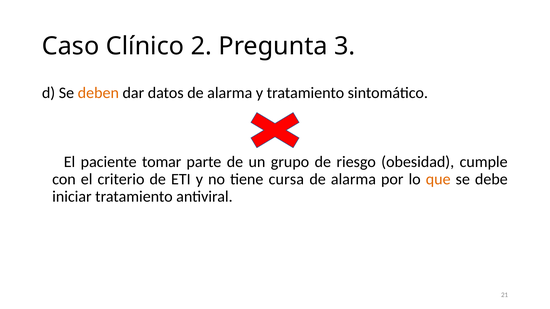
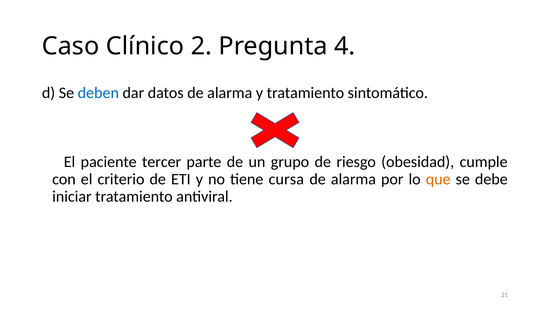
3: 3 -> 4 (345, 46)
deben colour: orange -> blue (98, 93)
tomar: tomar -> tercer (162, 162)
